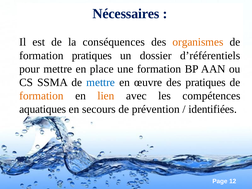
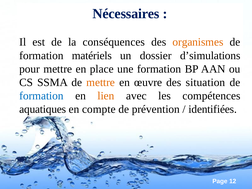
formation pratiques: pratiques -> matériels (92, 56)
d’référentiels: d’référentiels -> d’simulations (210, 56)
mettre colour: blue -> orange (101, 82)
des pratiques: pratiques -> situation (205, 82)
formation colour: orange -> blue (41, 96)
secours: secours -> compte (99, 109)
